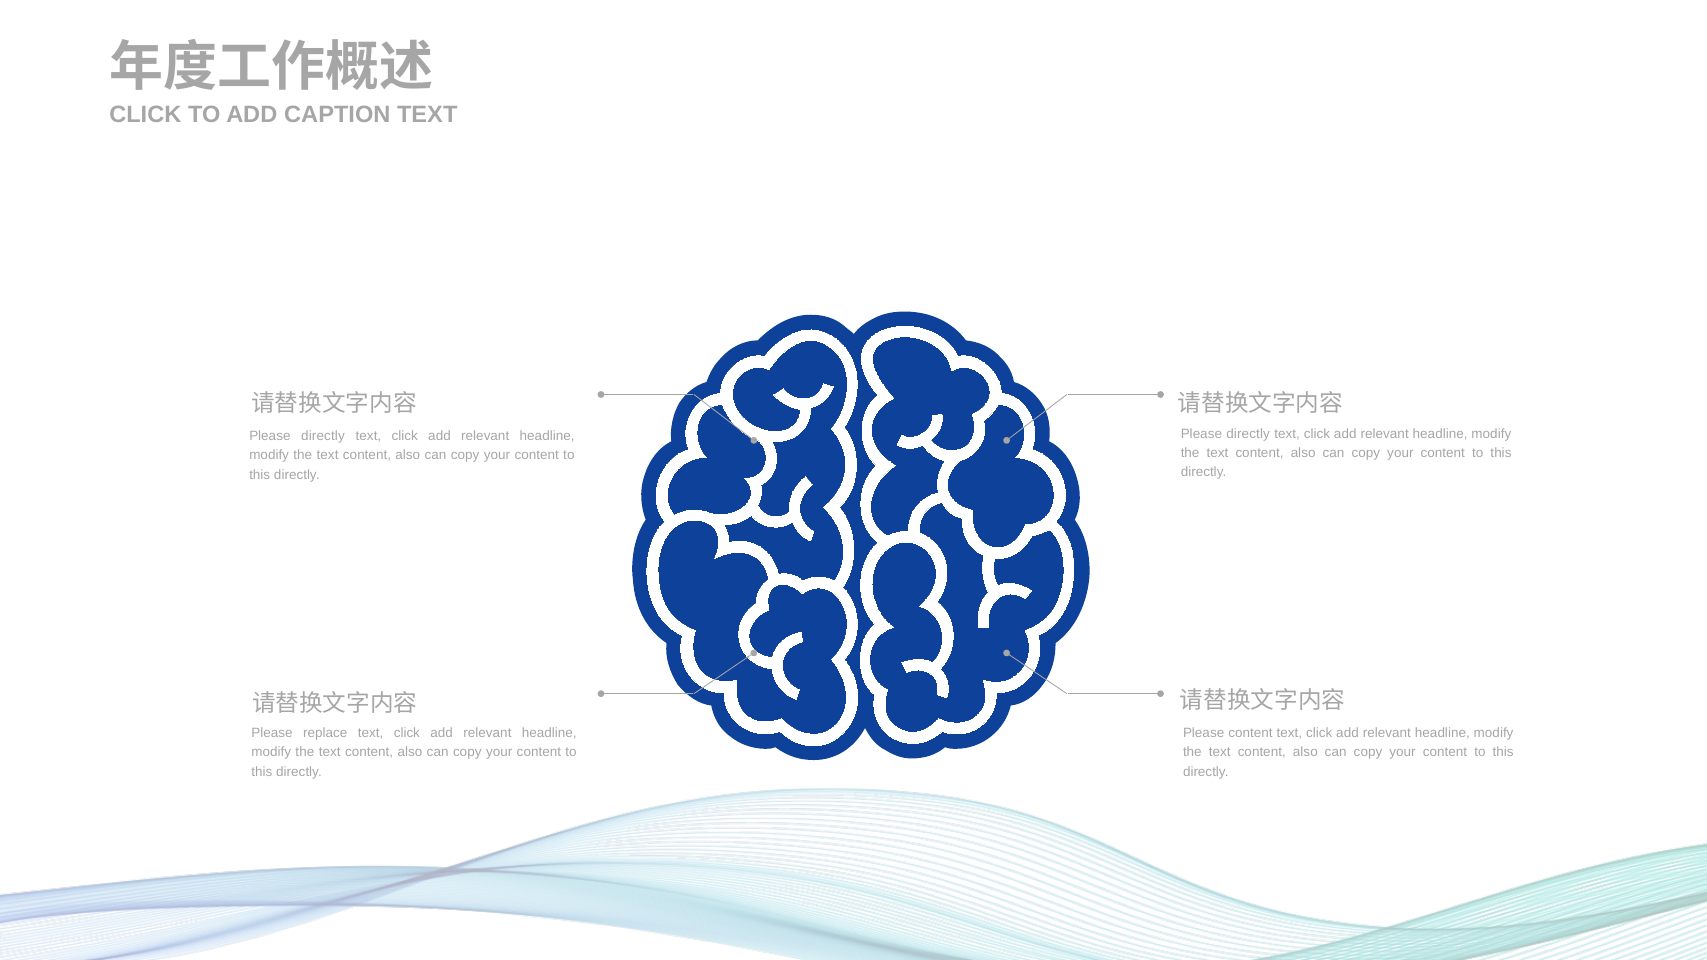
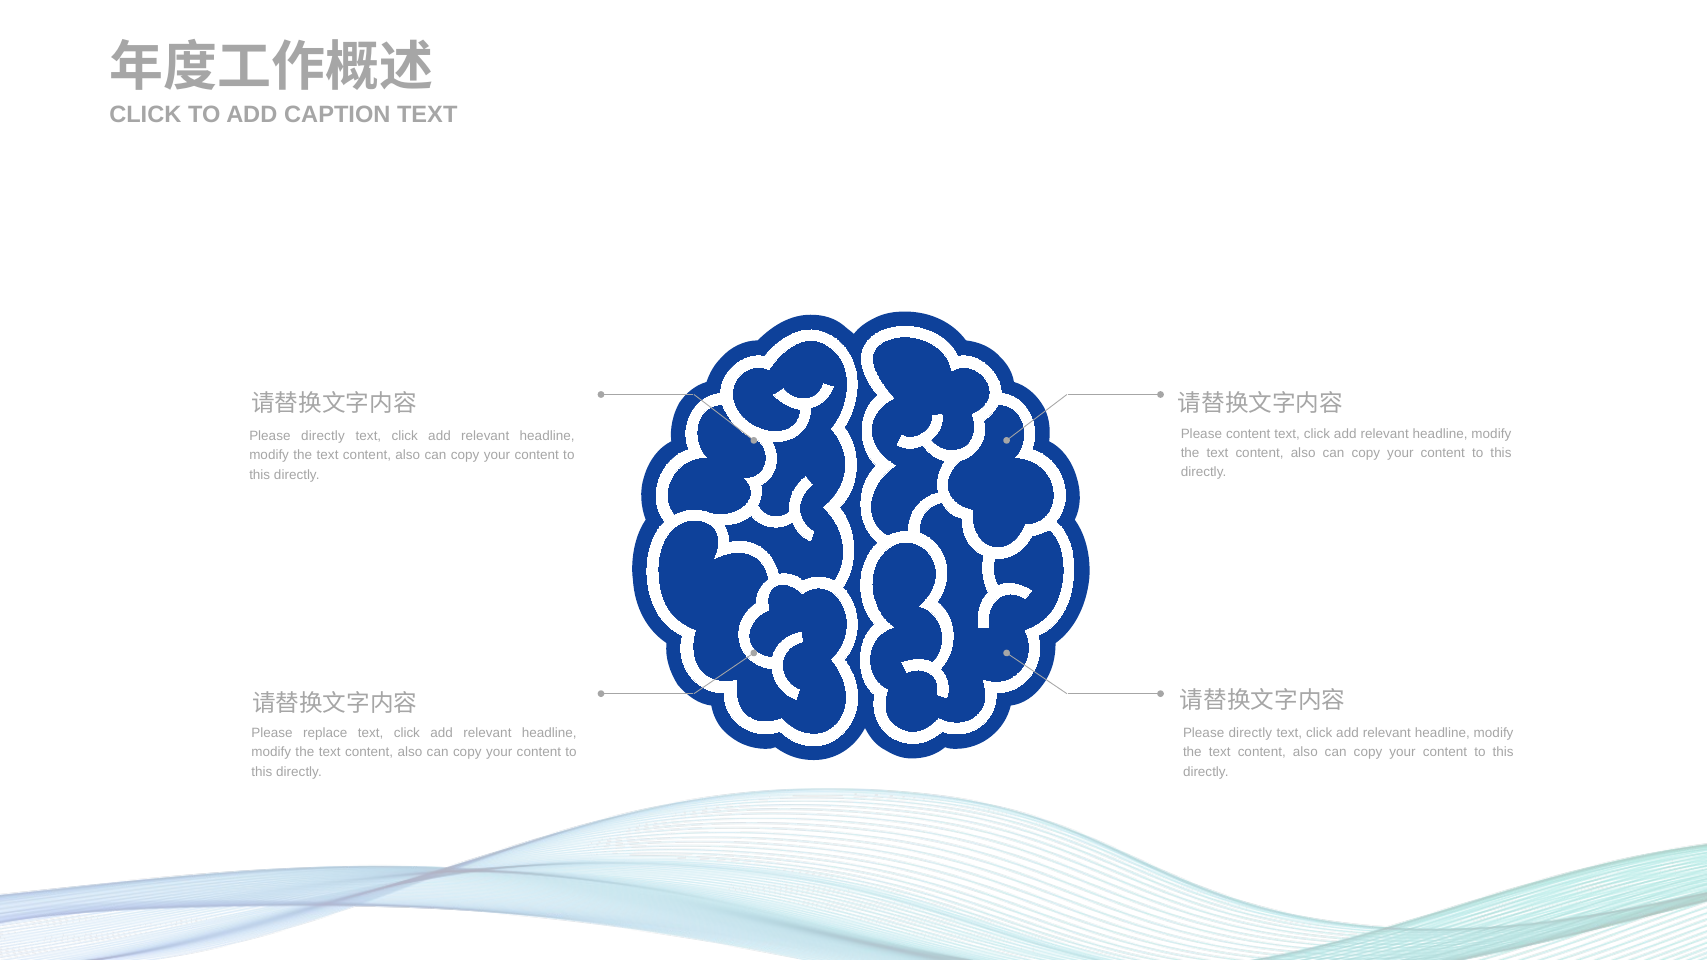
directly: directly -> content (1248, 434)
content: content -> directly (1250, 733)
